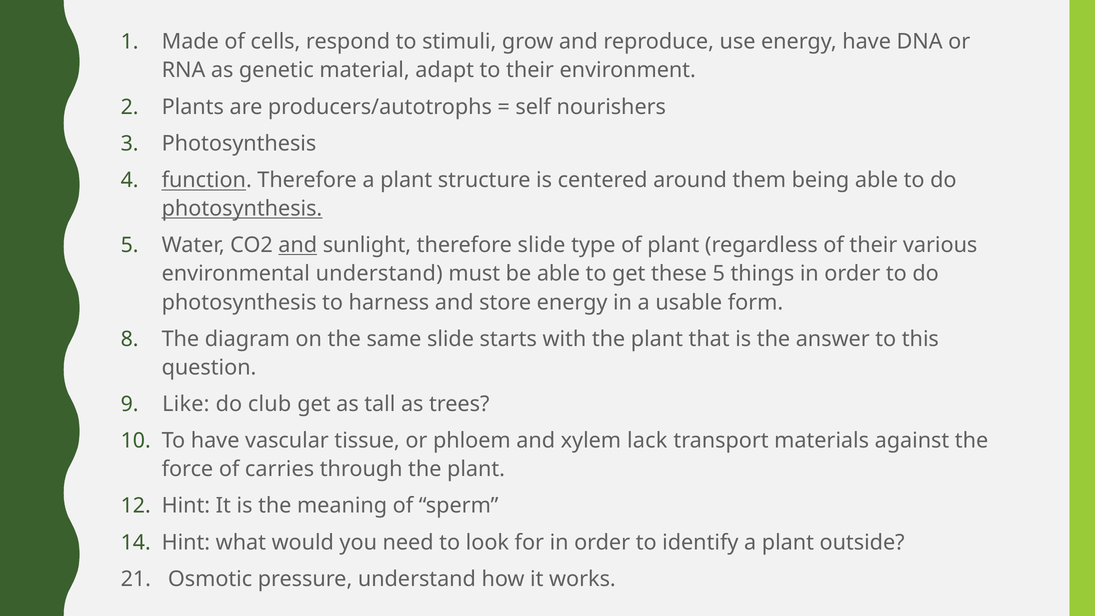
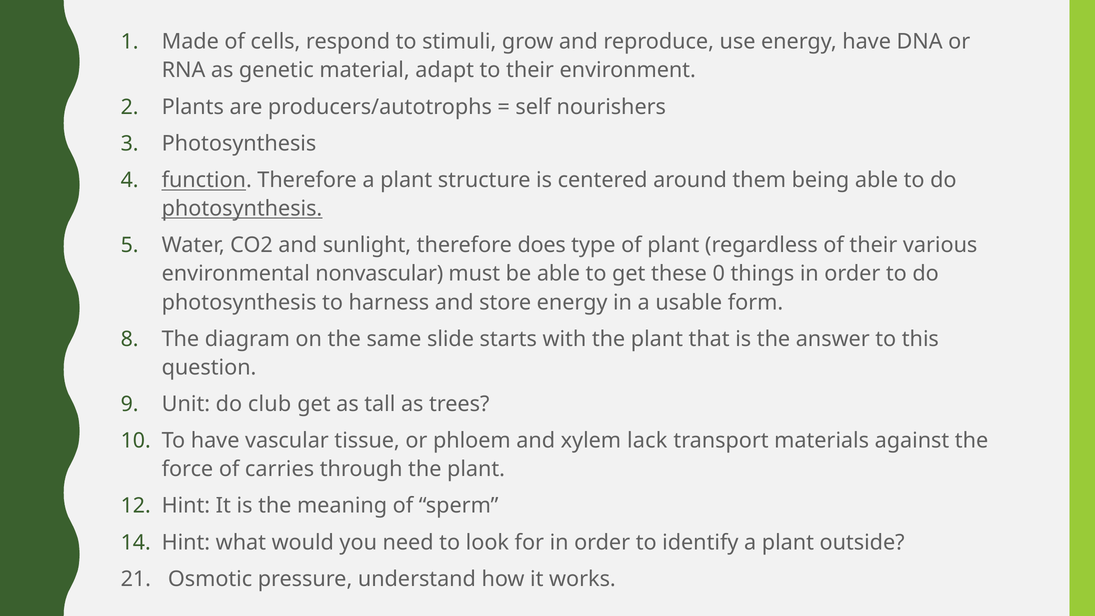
and underline: present -> none (298, 245)
therefore slide: slide -> does (542, 245)
environmental understand: understand -> nonvascular (379, 274)
these 5: 5 -> 0 (719, 274)
Like: Like -> Unit (186, 404)
